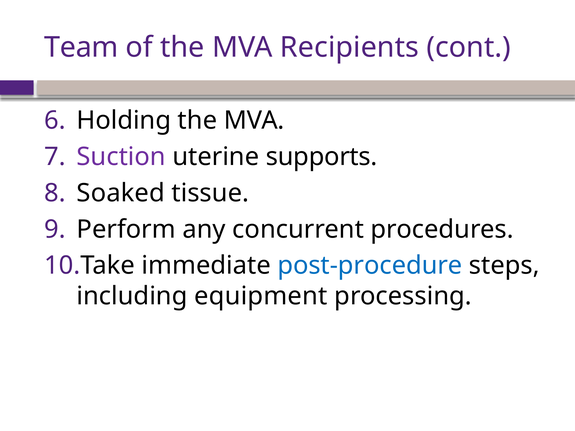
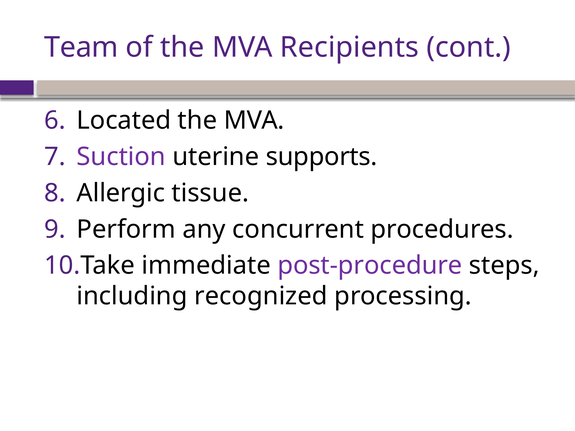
Holding: Holding -> Located (124, 121)
Soaked: Soaked -> Allergic (121, 193)
post-procedure colour: blue -> purple (370, 266)
equipment: equipment -> recognized (261, 296)
